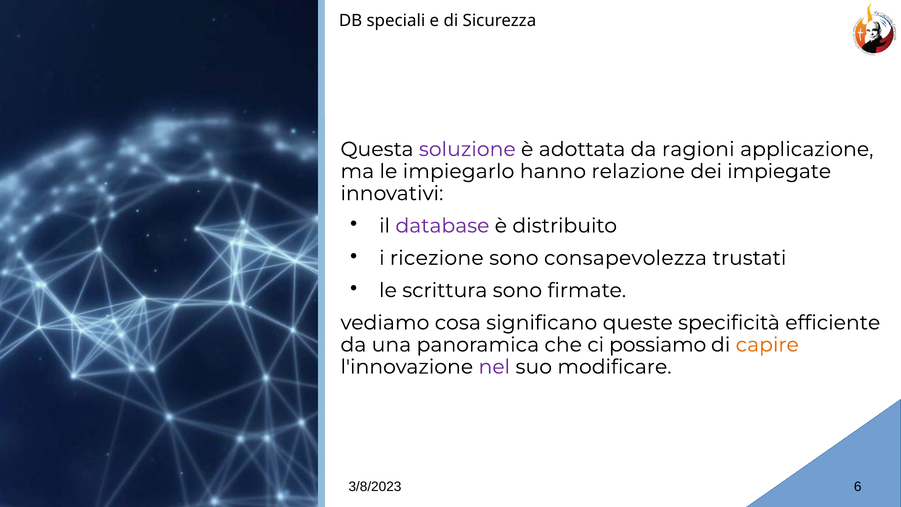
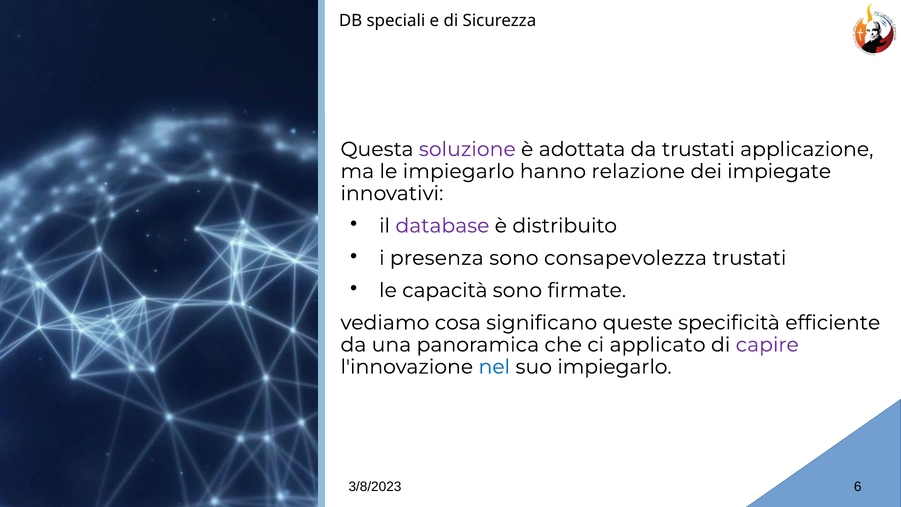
da ragioni: ragioni -> trustati (698, 149)
ricezione: ricezione -> presenza (437, 258)
scrittura: scrittura -> capacità (445, 290)
possiamo: possiamo -> applicato (658, 345)
capire colour: orange -> purple (767, 345)
nel colour: purple -> blue (494, 367)
suo modificare: modificare -> impiegarlo (615, 367)
